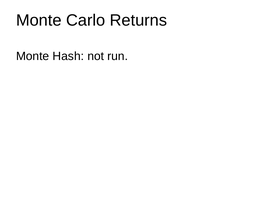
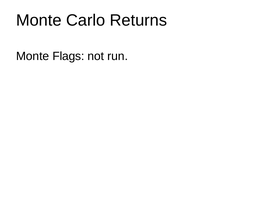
Hash: Hash -> Flags (68, 56)
